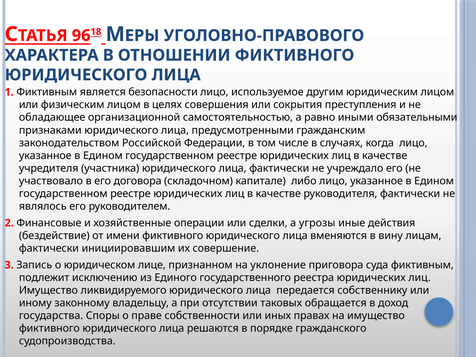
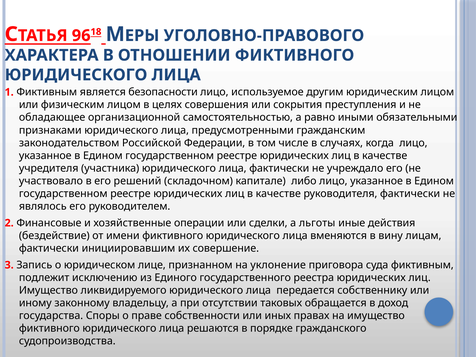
договора: договора -> решений (138, 181)
угрозы: угрозы -> льготы (317, 223)
